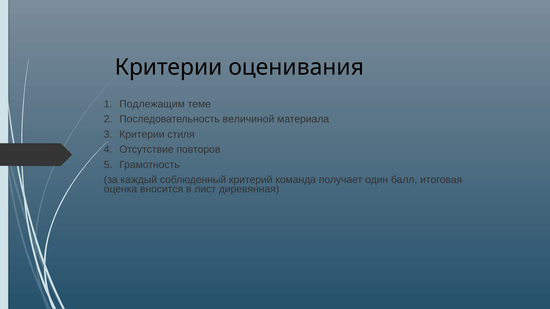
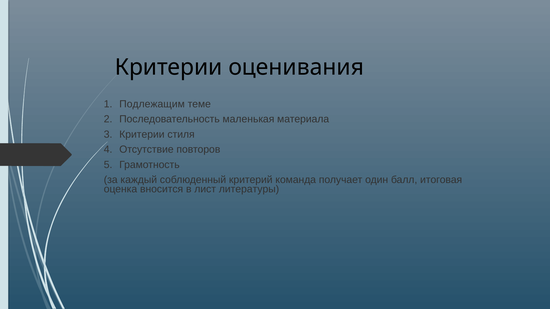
величиной: величиной -> маленькая (248, 119)
диревянная: диревянная -> литературы (249, 189)
